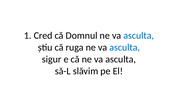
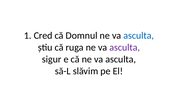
asculta colour: blue -> purple (125, 47)
